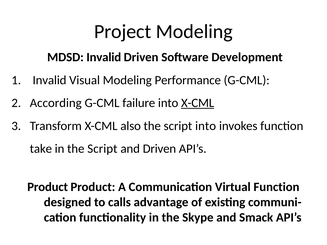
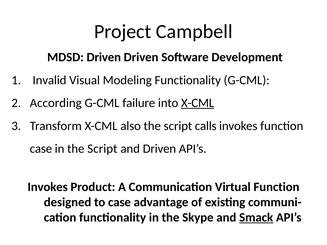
Project Modeling: Modeling -> Campbell (194, 32)
MDSD Invalid: Invalid -> Driven (104, 57)
Modeling Performance: Performance -> Functionality (188, 80)
script into: into -> calls (206, 126)
take: take -> case (41, 149)
Product: Product -> Invokes (48, 187)
to calls: calls -> case (119, 202)
Smack underline: none -> present (256, 218)
